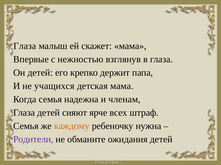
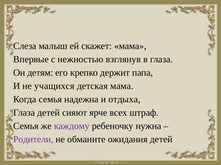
Глаза: Глаза -> Слеза (25, 46)
Он детей: детей -> детям (40, 73)
членам: членам -> отдыха (124, 100)
каждому colour: orange -> purple (72, 127)
